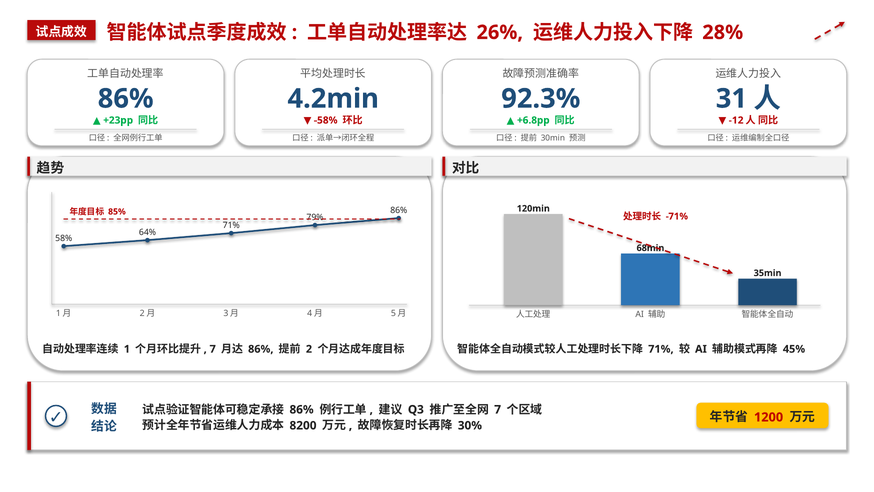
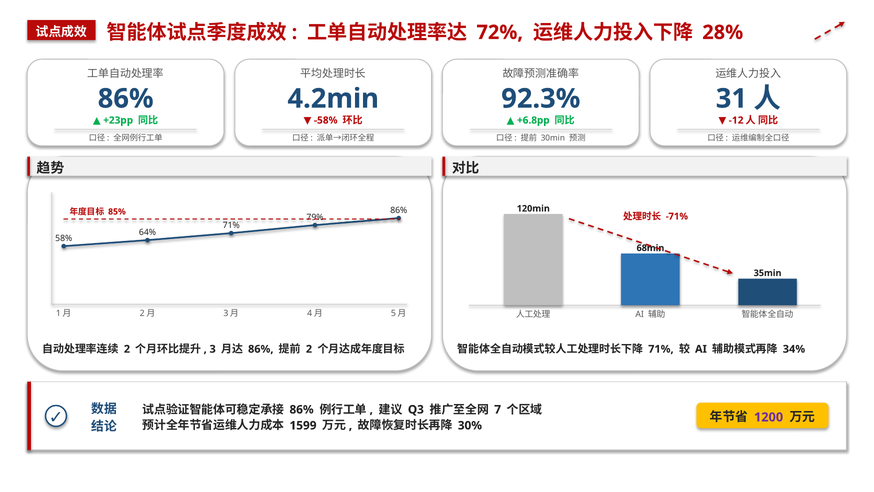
26%: 26% -> 72% (500, 32)
1: 1 -> 2 (127, 349)
7: 7 -> 3 (213, 349)
45%: 45% -> 34% (794, 349)
1200 colour: red -> purple (769, 417)
8200: 8200 -> 1599 (303, 425)
